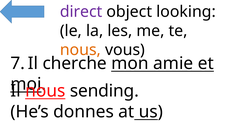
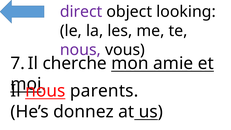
nous colour: orange -> purple (80, 50)
sending: sending -> parents (104, 91)
donnes: donnes -> donnez (84, 112)
